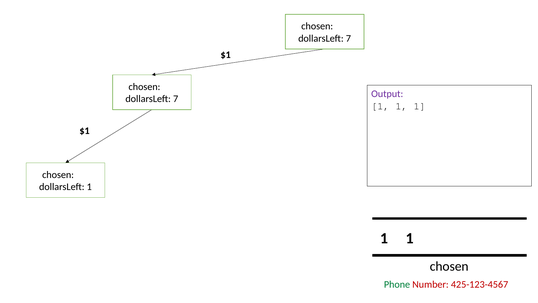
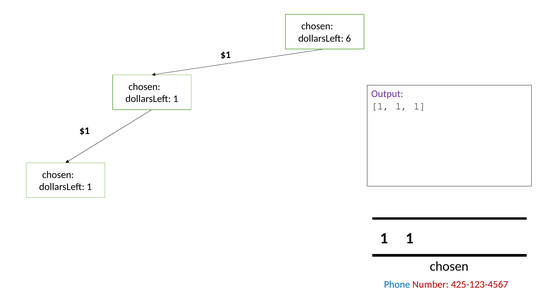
7: 7 -> 6 (348, 38)
7: 7 -> 1 (176, 99)
Phone colour: green -> blue (397, 284)
